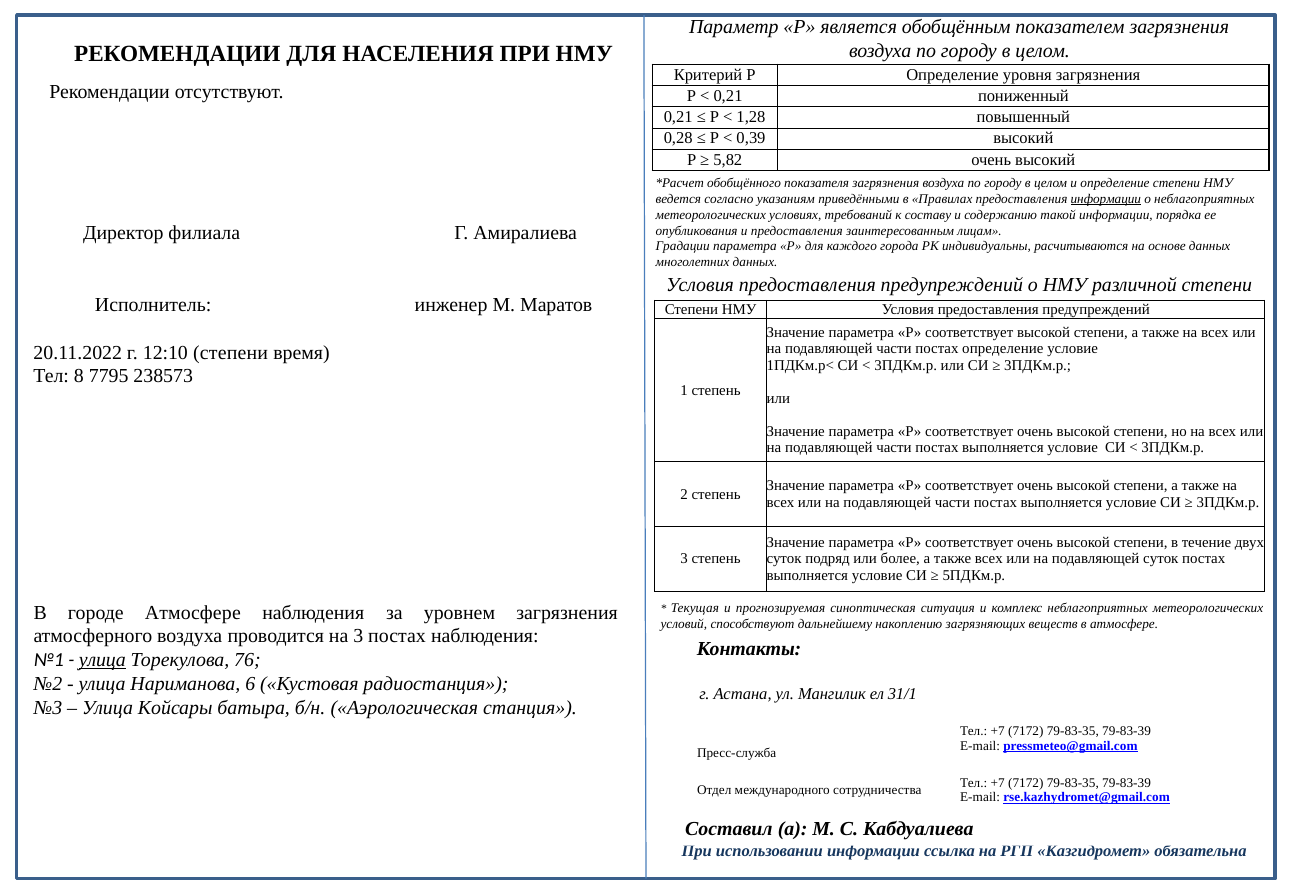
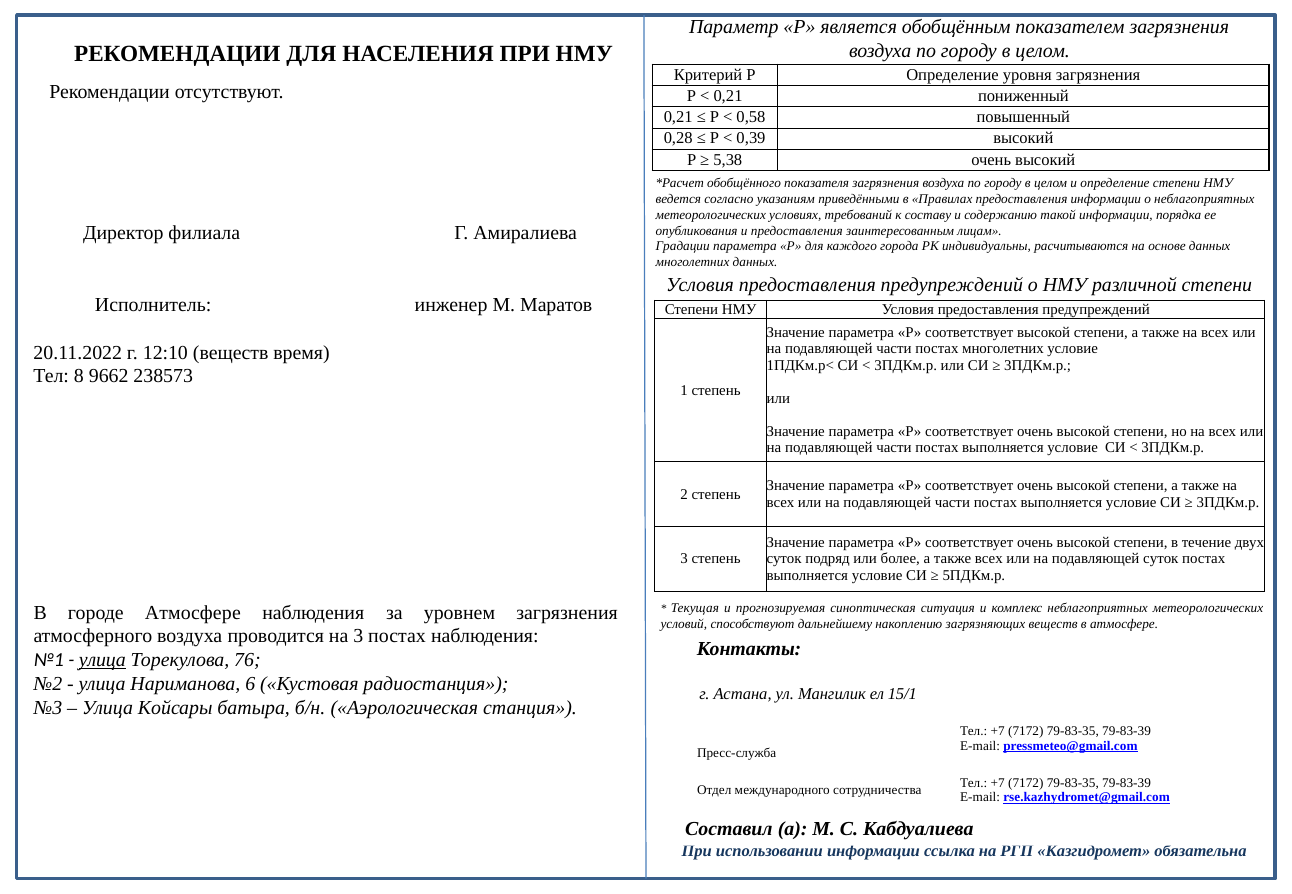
1,28: 1,28 -> 0,58 (751, 117)
5,82: 5,82 -> 5,38 (728, 160)
информации underline: present -> none (1106, 199)
постах определение: определение -> многолетних (1003, 349)
12:10 степени: степени -> веществ (231, 353)
7795: 7795 -> 9662 (109, 377)
31/1: 31/1 -> 15/1 (902, 695)
